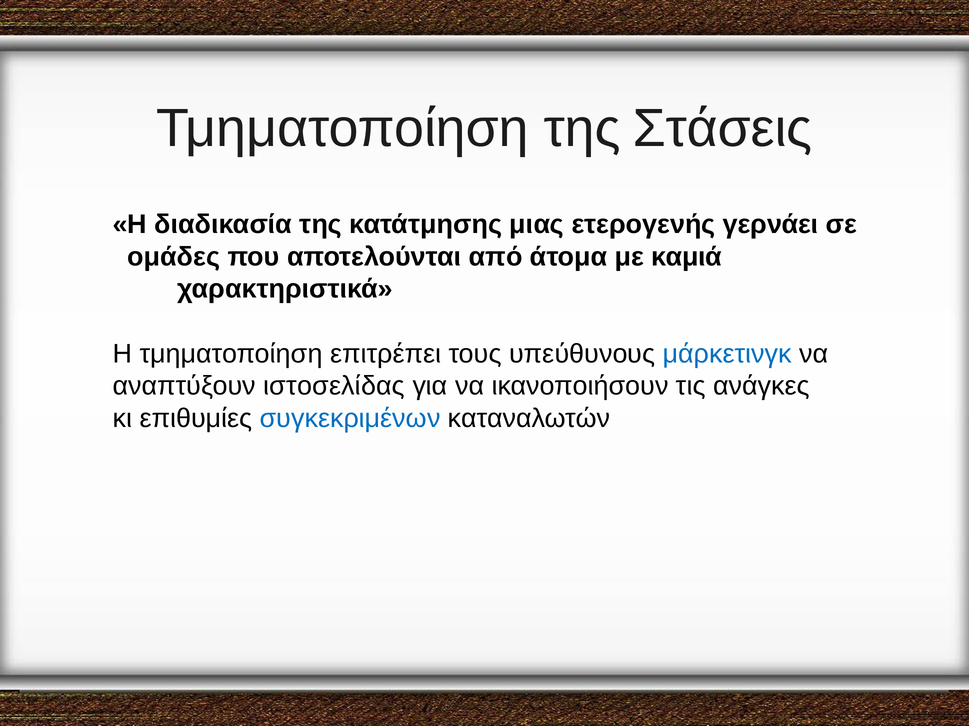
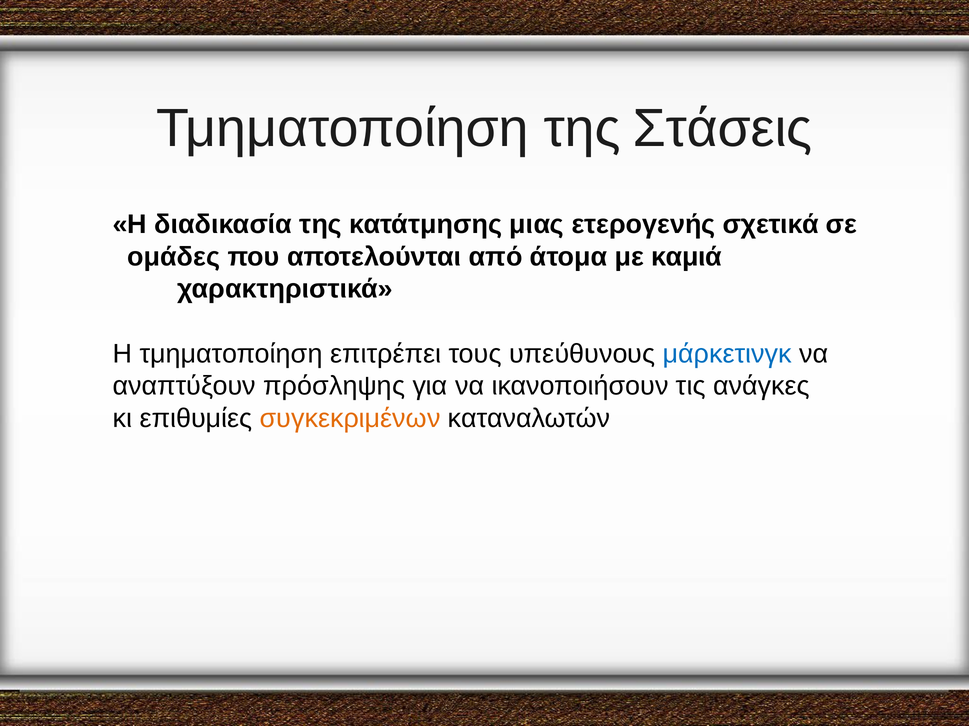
γερνάει: γερνάει -> σχετικά (771, 225)
ιστοσελίδας: ιστοσελίδας -> πρόσληψης (334, 386)
συγκεκριμένων colour: blue -> orange (350, 419)
